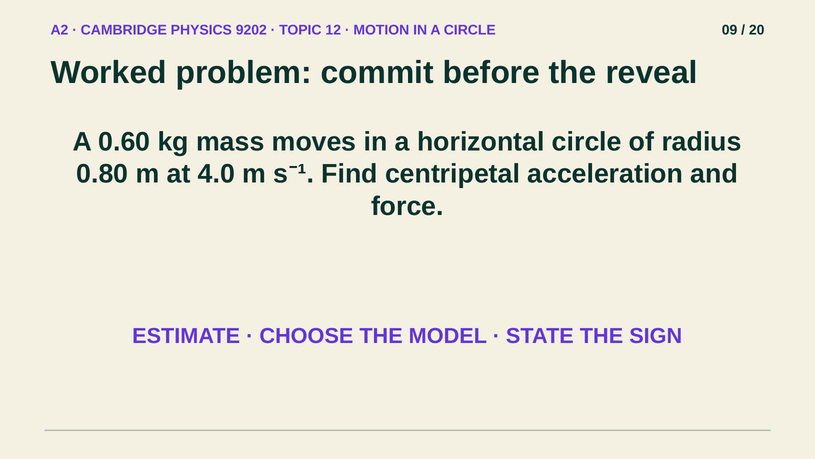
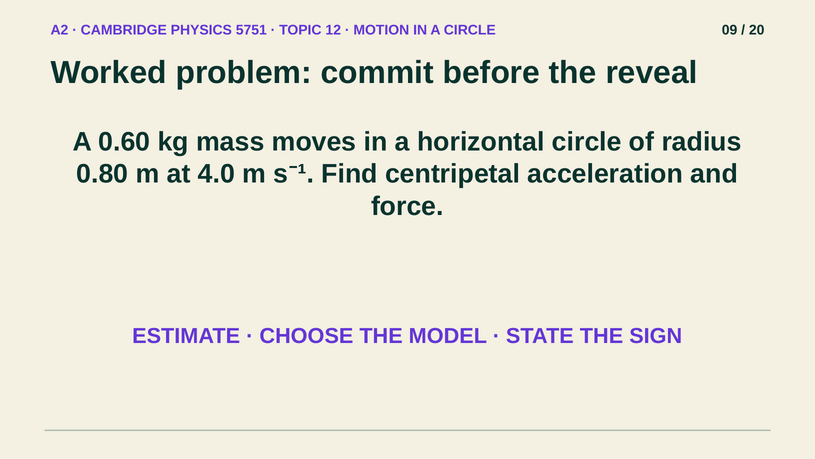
9202: 9202 -> 5751 (251, 30)
